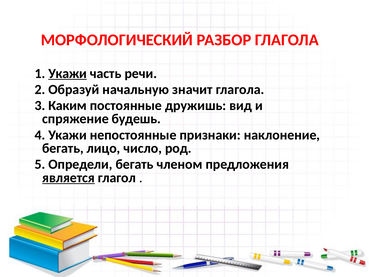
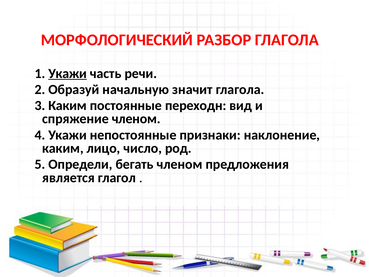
дружишь: дружишь -> переходн (196, 106)
спряжение будешь: будешь -> членом (136, 119)
бегать: бегать -> каким (63, 148)
является underline: present -> none (69, 178)
